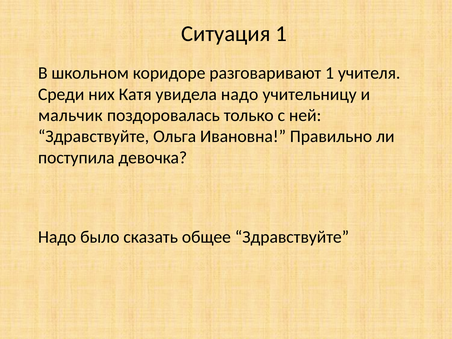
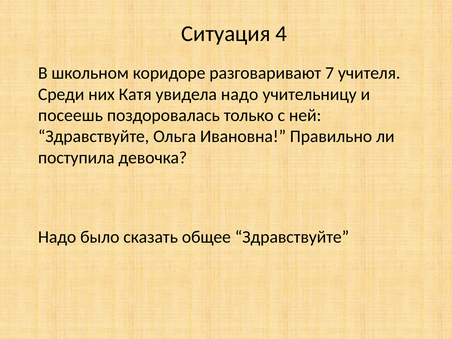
Ситуация 1: 1 -> 4 (281, 34)
разговаривают 1: 1 -> 7 (330, 73)
мальчик: мальчик -> посеешь (70, 115)
